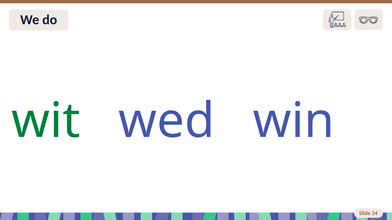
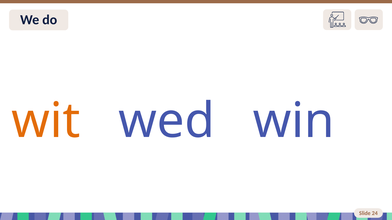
wit colour: green -> orange (46, 121)
